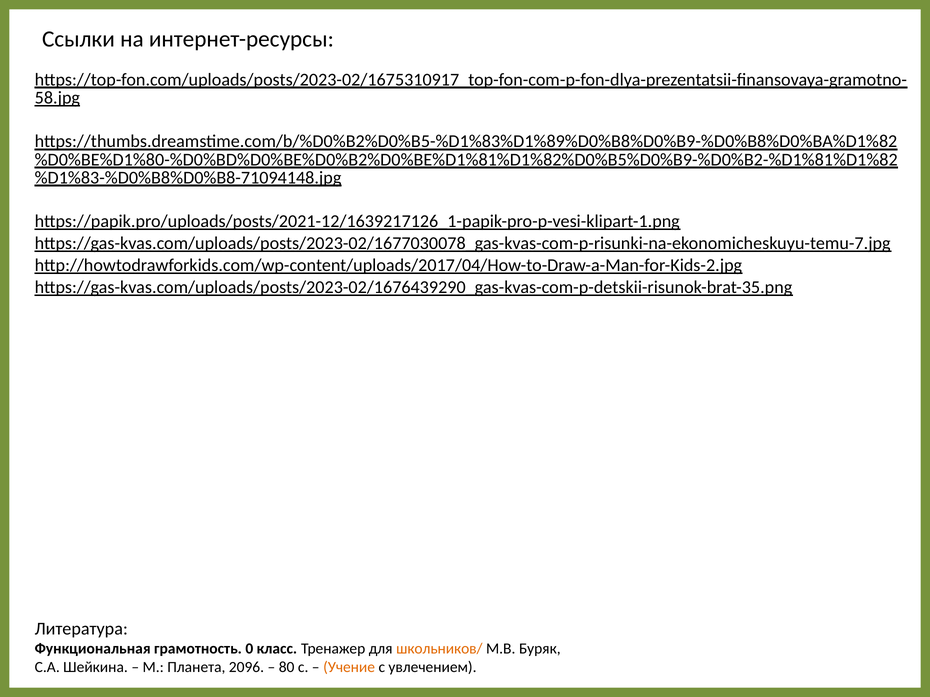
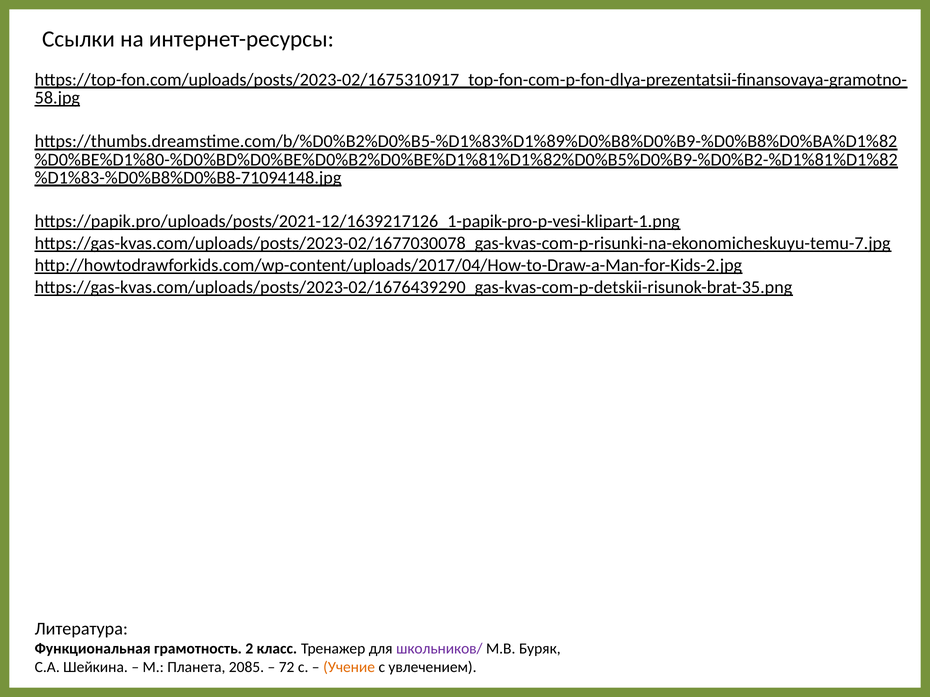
0: 0 -> 2 (249, 649)
школьников/ colour: orange -> purple (439, 649)
2096: 2096 -> 2085 (246, 668)
80: 80 -> 72 (287, 668)
